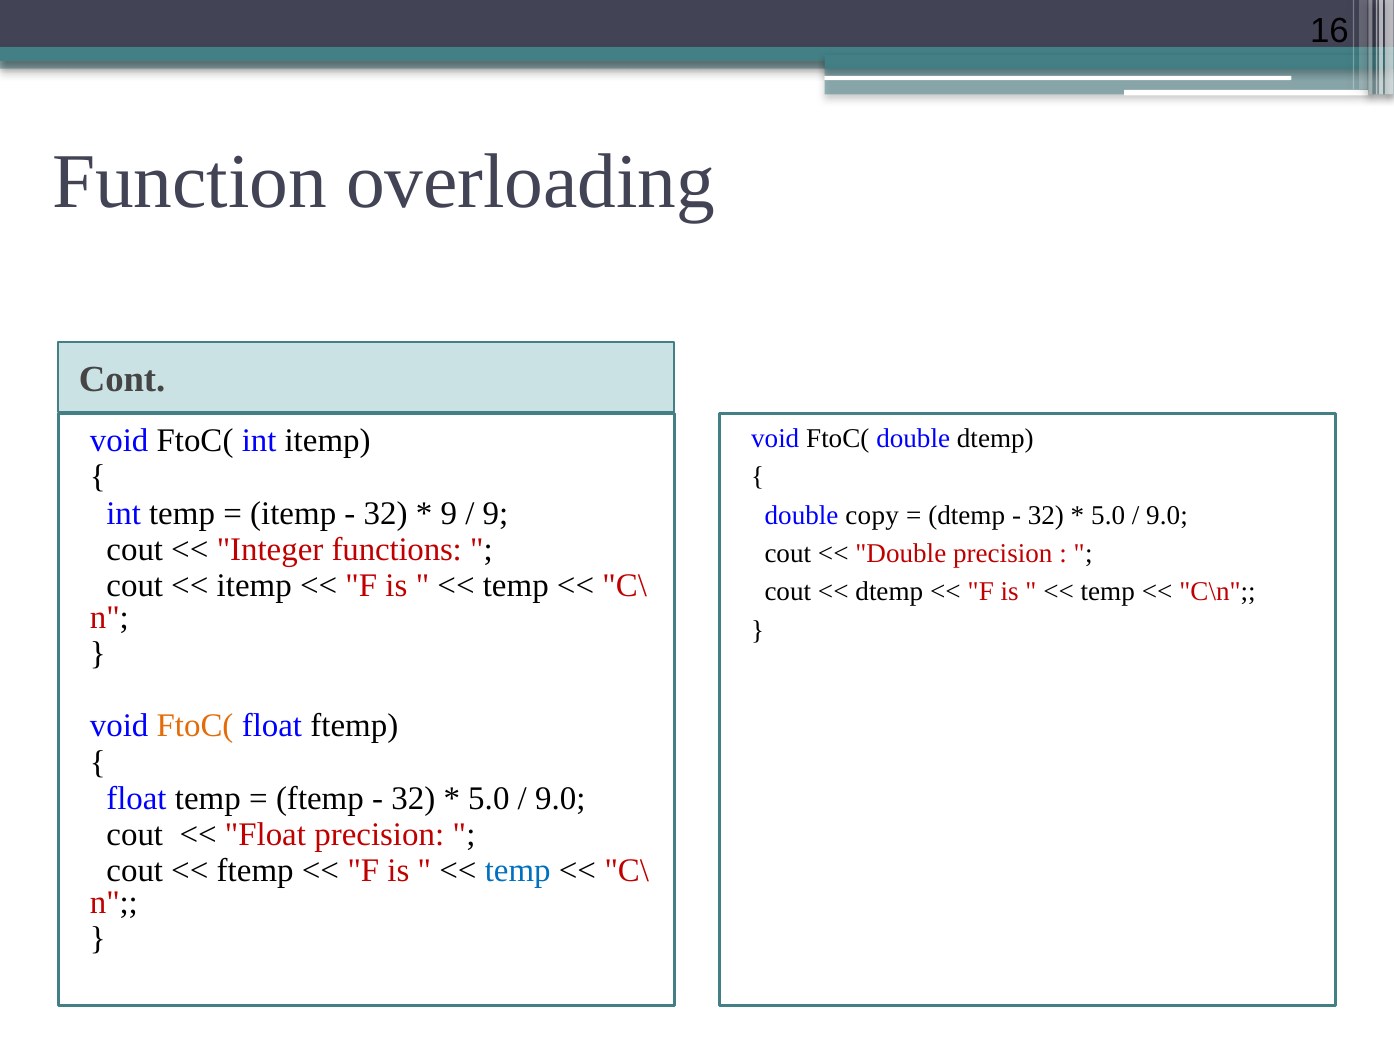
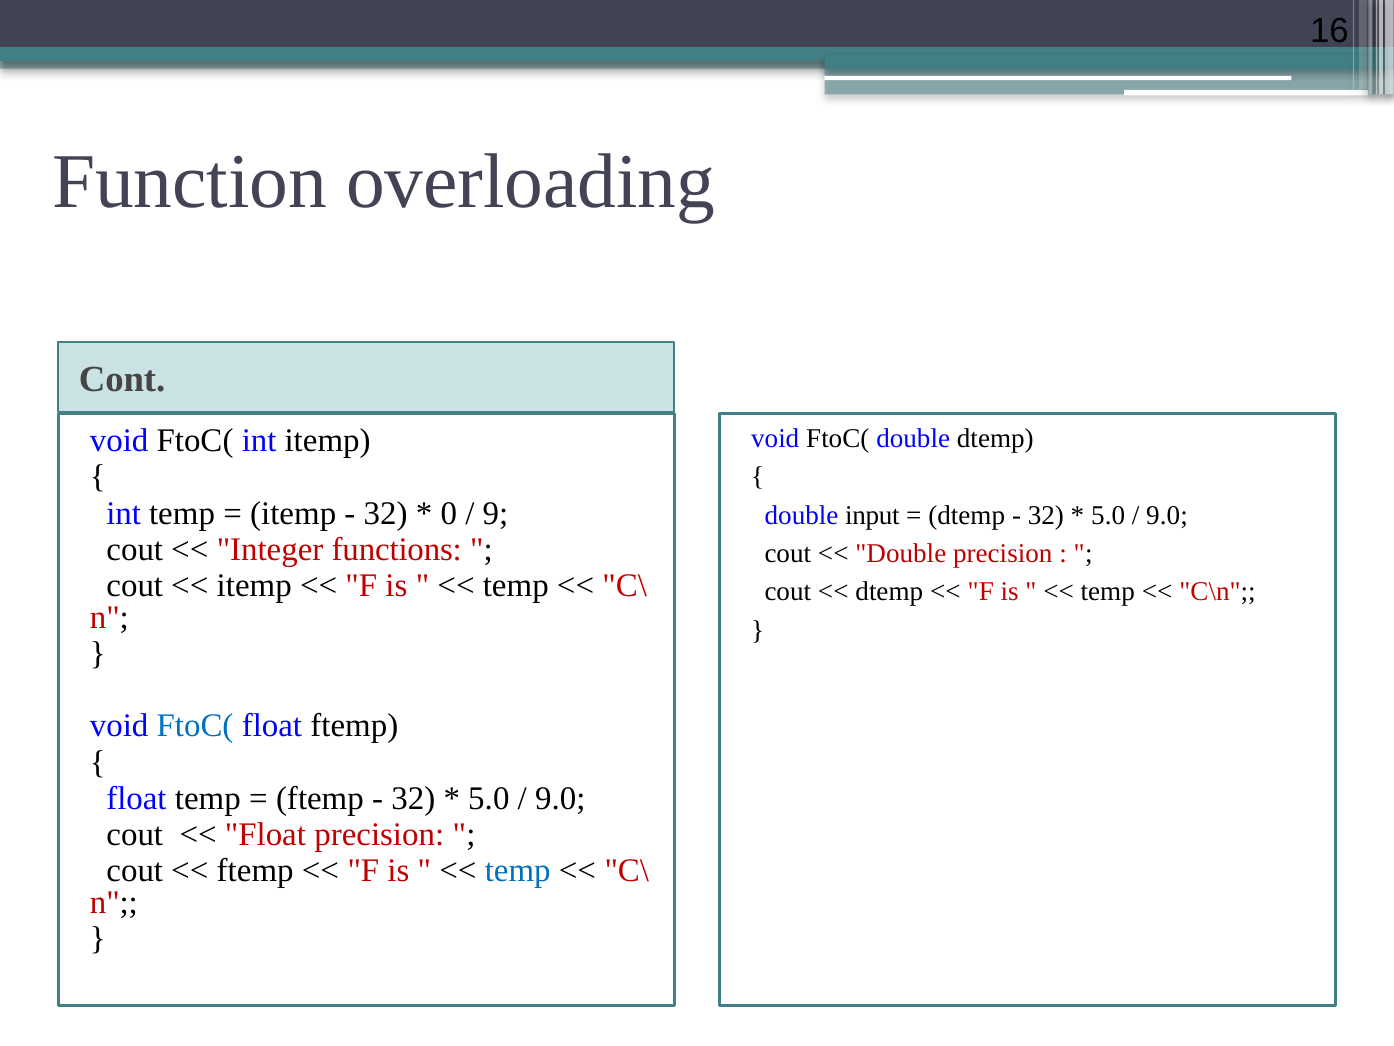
9: 9 -> 0 (449, 513)
copy: copy -> input (872, 515)
FtoC( colour: orange -> blue (195, 726)
